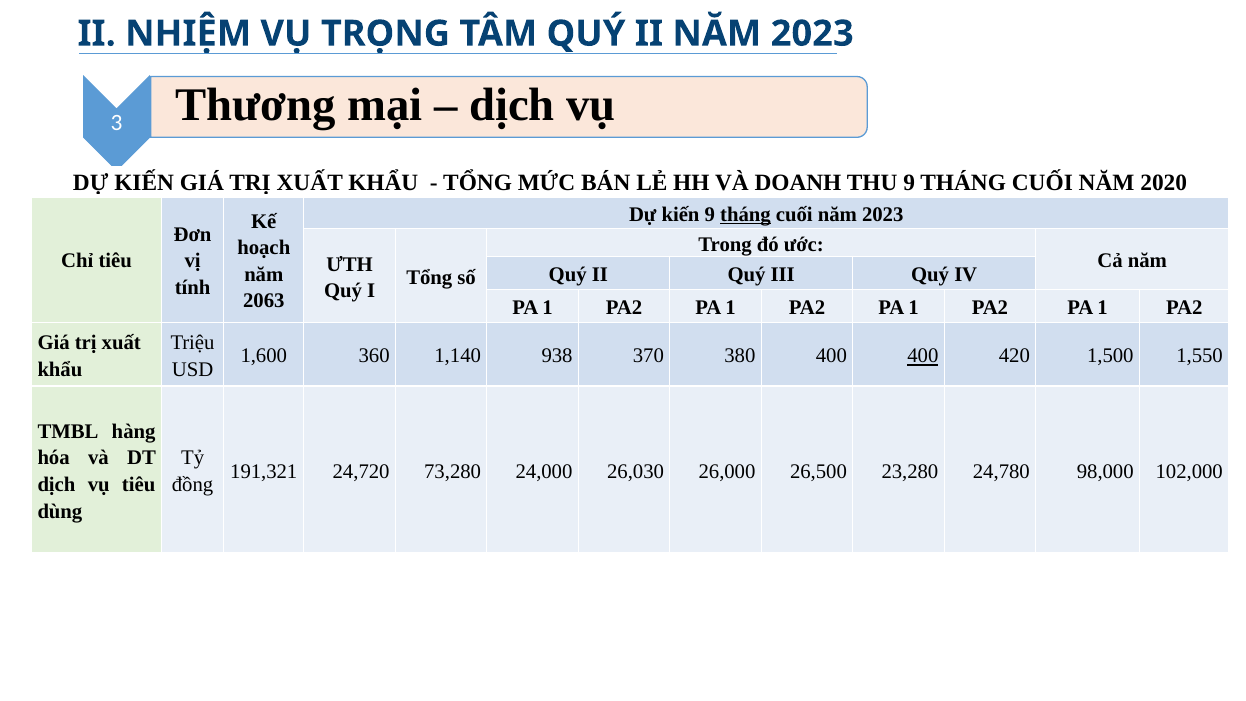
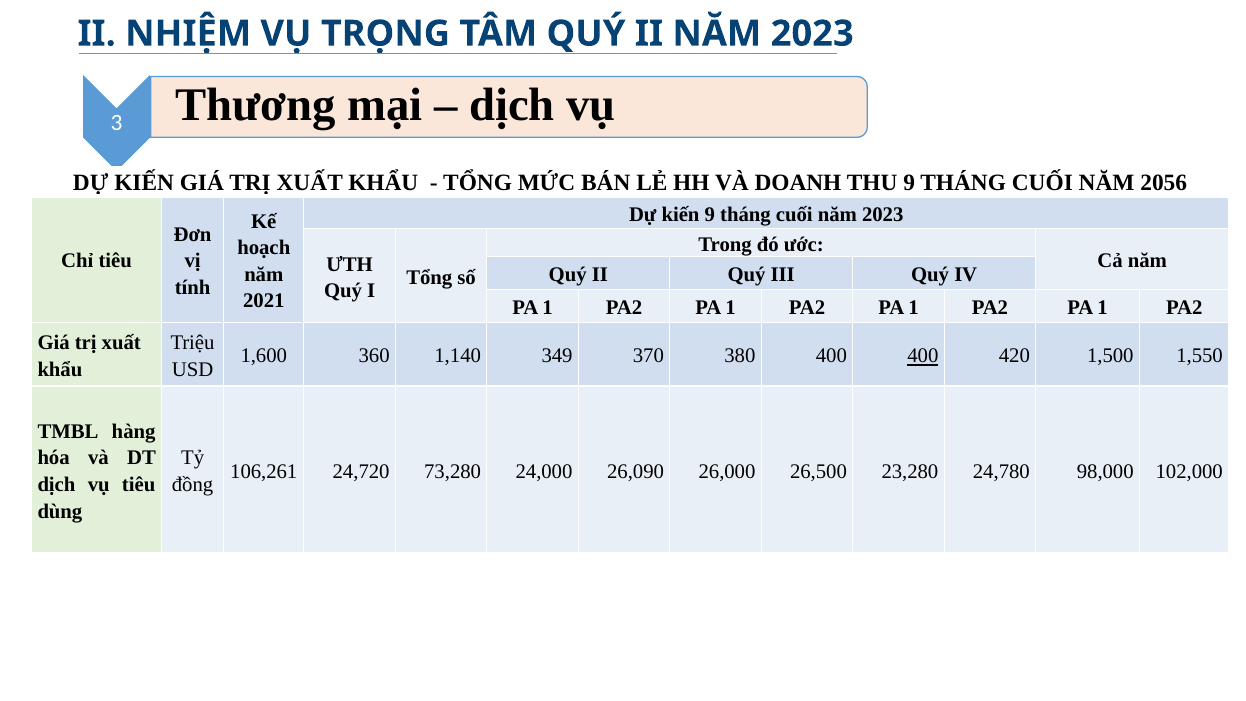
2020: 2020 -> 2056 (1164, 183)
tháng underline: present -> none (745, 214)
2063: 2063 -> 2021 (264, 301)
938: 938 -> 349 (557, 356)
191,321: 191,321 -> 106,261 (264, 471)
26,030: 26,030 -> 26,090 (636, 471)
